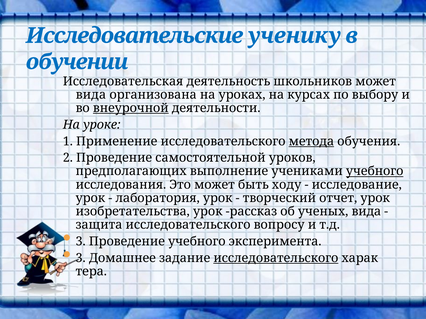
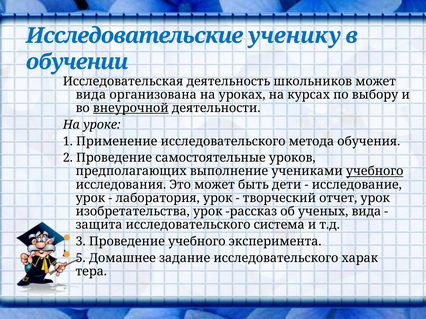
метода underline: present -> none (311, 141)
самостоятельной: самостоятельной -> самостоятельные (211, 158)
ходу: ходу -> дети (287, 185)
вопросу: вопросу -> система (279, 225)
3: 3 -> 5 (81, 258)
исследовательского underline: present -> none (276, 258)
